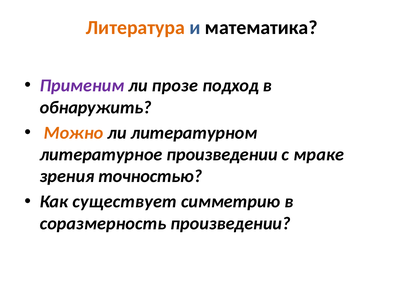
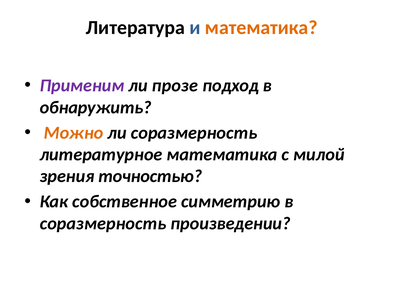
Литература colour: orange -> black (135, 28)
математика colour: black -> orange (261, 28)
ли литературном: литературном -> соразмерность (194, 133)
литературное произведении: произведении -> математика (222, 155)
мраке: мраке -> милой (319, 155)
существует: существует -> собственное (125, 202)
